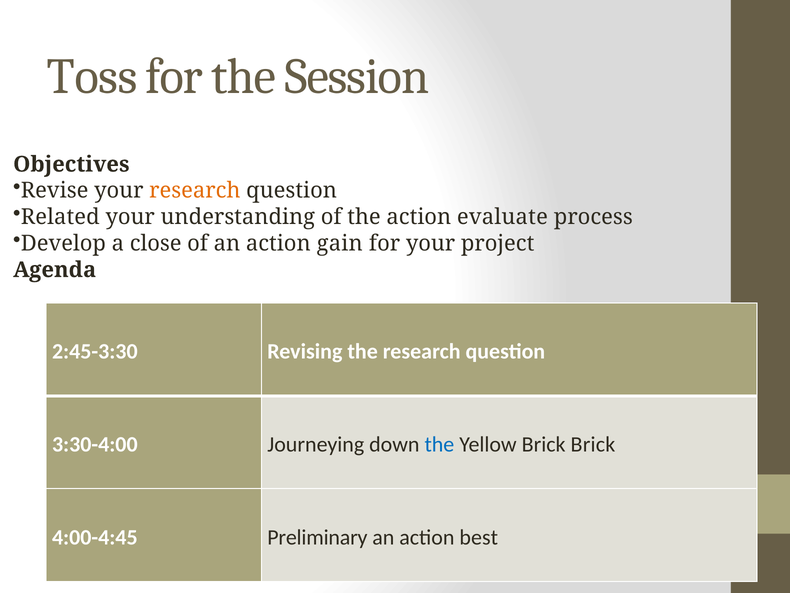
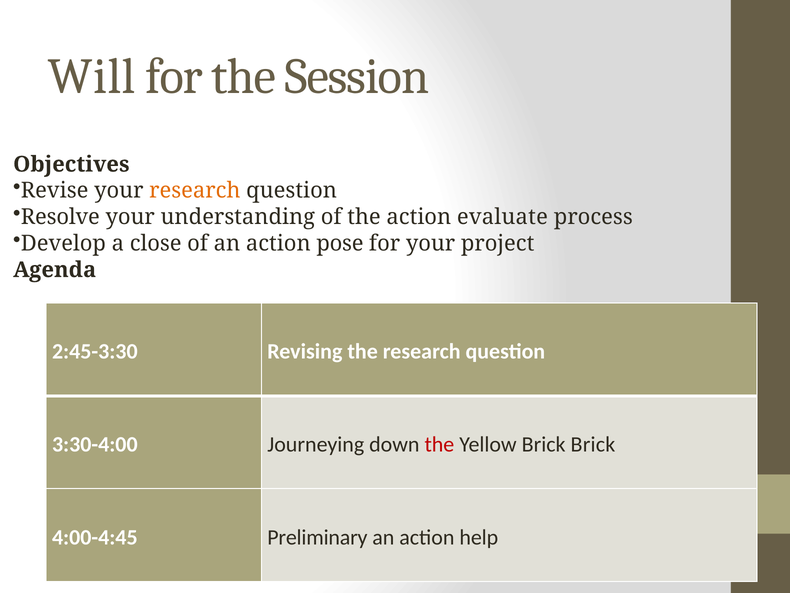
Toss: Toss -> Will (92, 77)
Related: Related -> Resolve (60, 217)
gain: gain -> pose (340, 243)
the colour: blue -> red (439, 444)
best: best -> help (479, 537)
